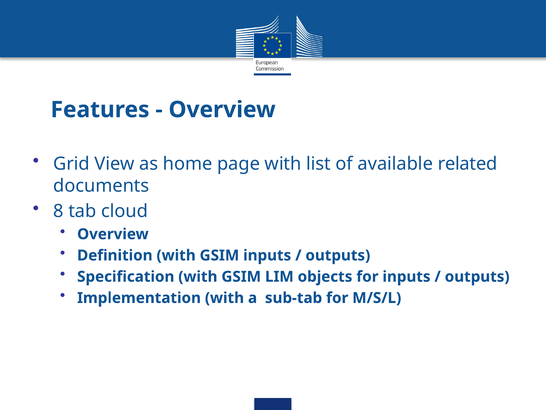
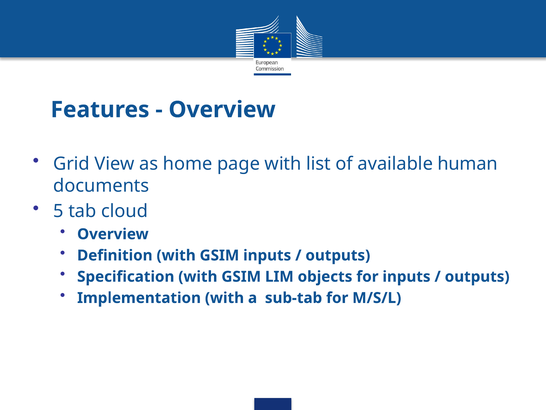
related: related -> human (468, 164)
8: 8 -> 5 (58, 211)
